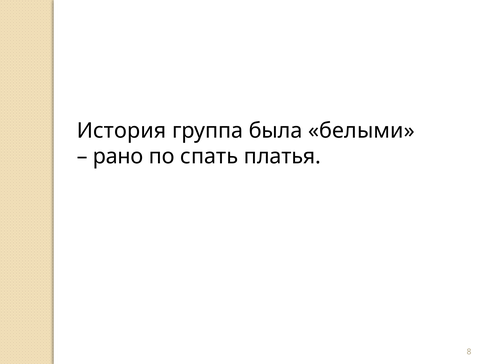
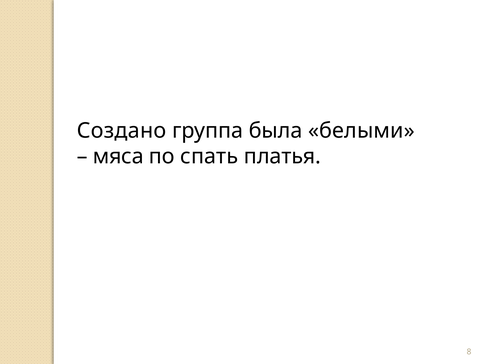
История: История -> Создано (122, 130)
рано: рано -> мяса (118, 156)
